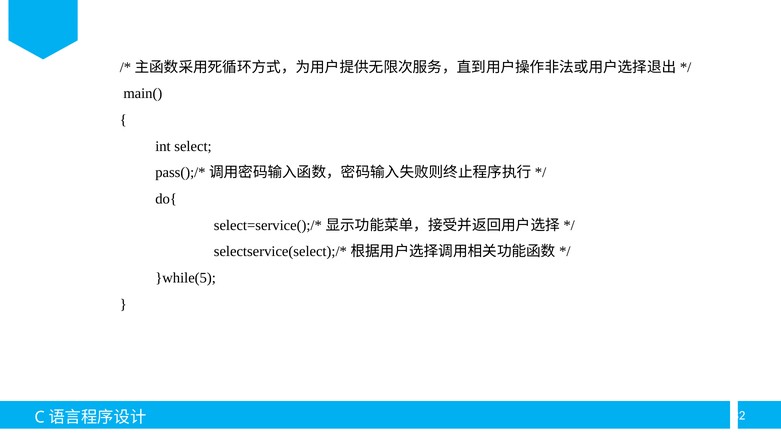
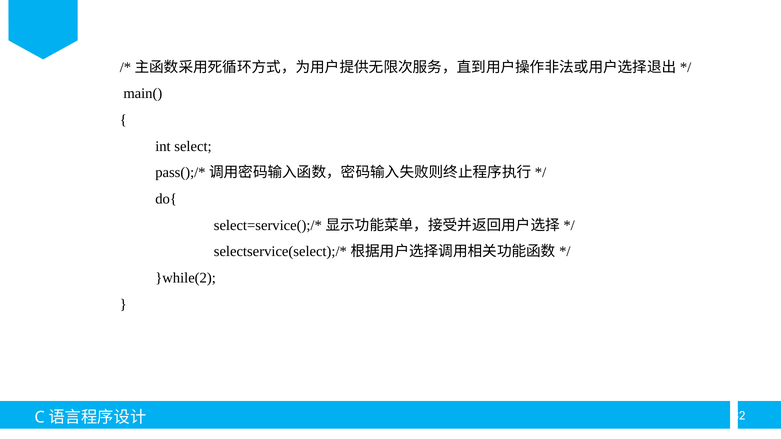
}while(5: }while(5 -> }while(2 (186, 278)
